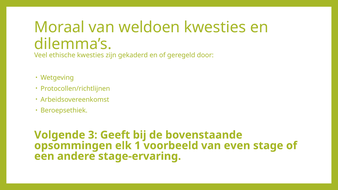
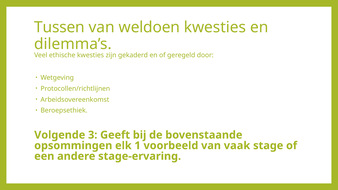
Moraal: Moraal -> Tussen (59, 27)
even: even -> vaak (237, 146)
